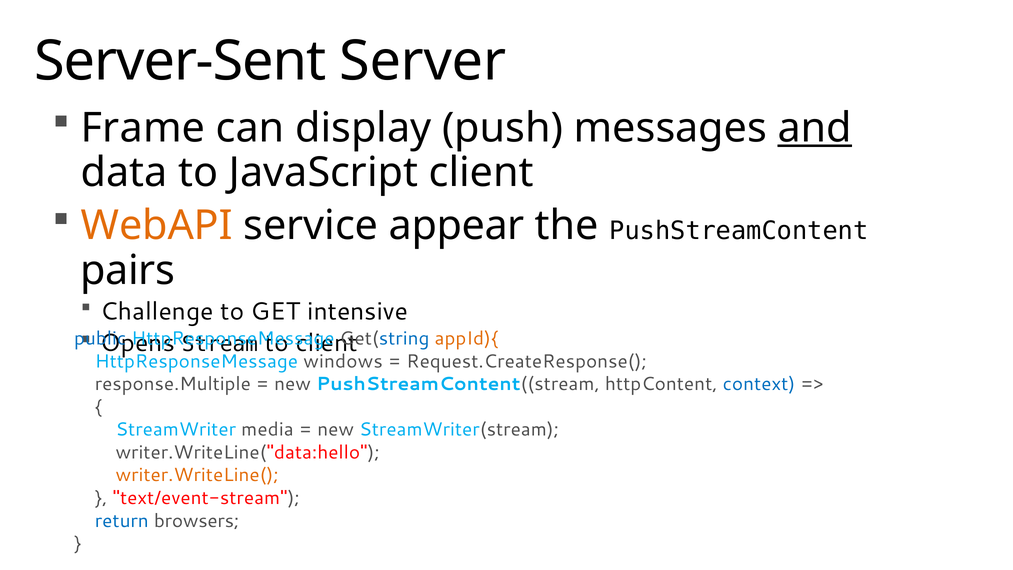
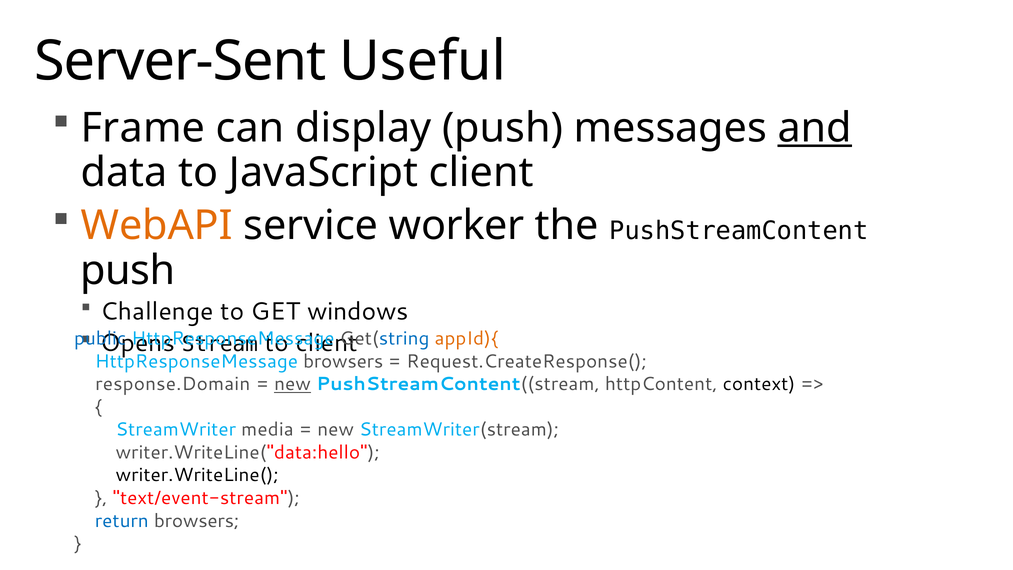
Server: Server -> Useful (423, 61)
appear: appear -> worker (457, 226)
pairs: pairs -> push (128, 270)
intensive: intensive -> windows (358, 311)
HttpResponseMessage windows: windows -> browsers (343, 361)
response.Multiple: response.Multiple -> response.Domain (173, 384)
new underline: none -> present (293, 384)
context colour: blue -> black (759, 384)
writer.WriteLine( colour: orange -> black (197, 475)
